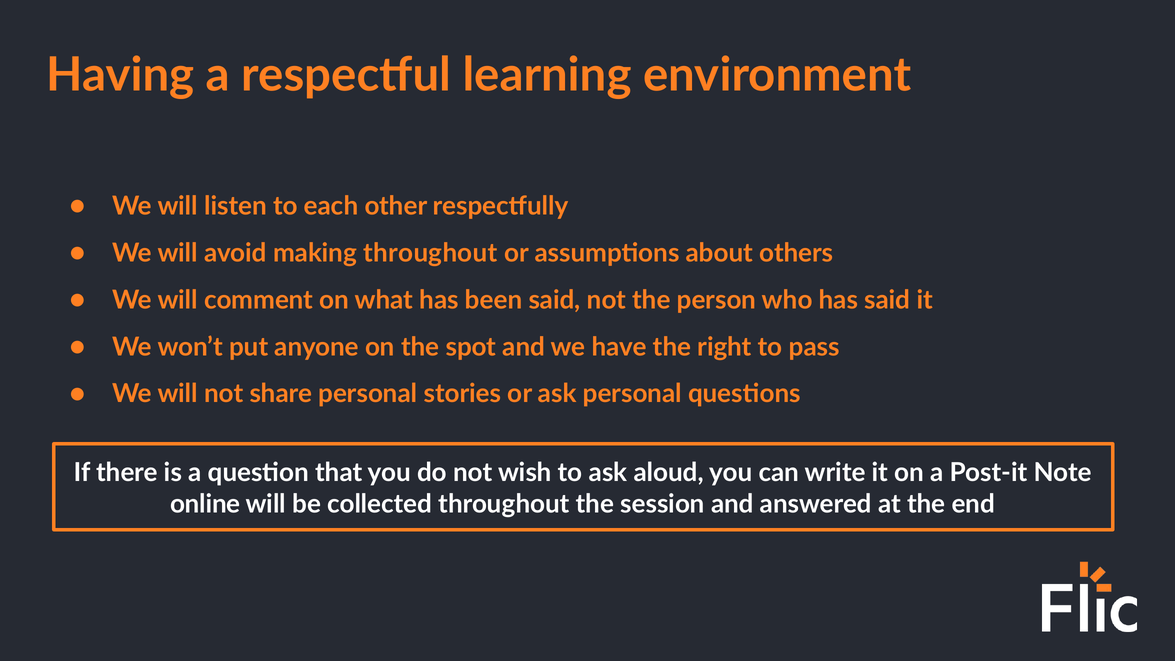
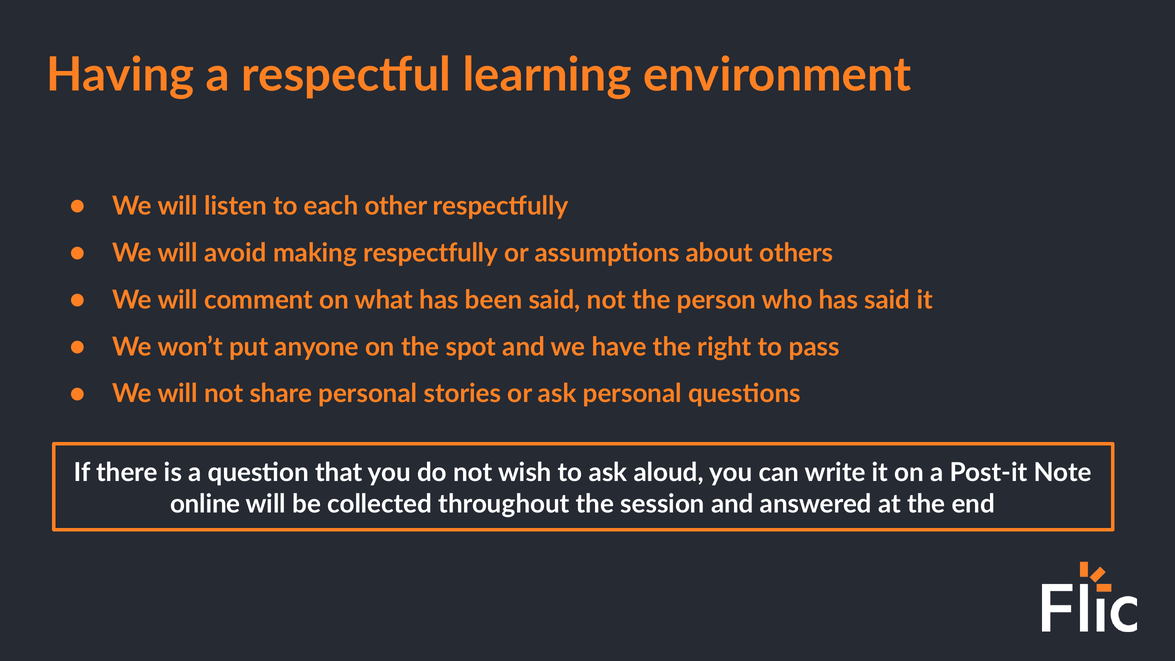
making throughout: throughout -> respectfully (431, 253)
